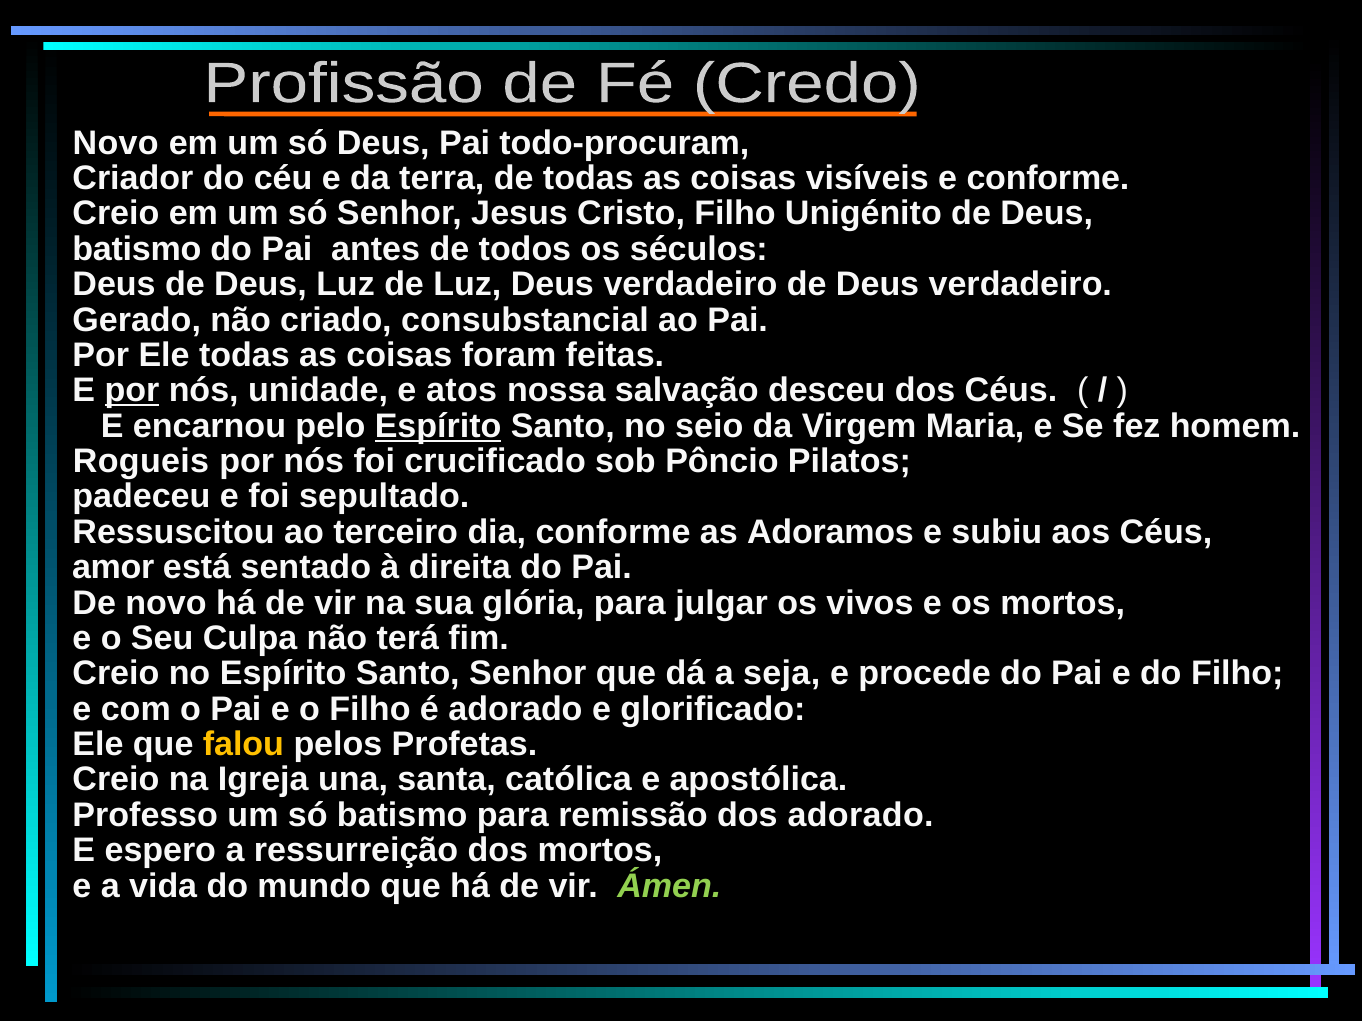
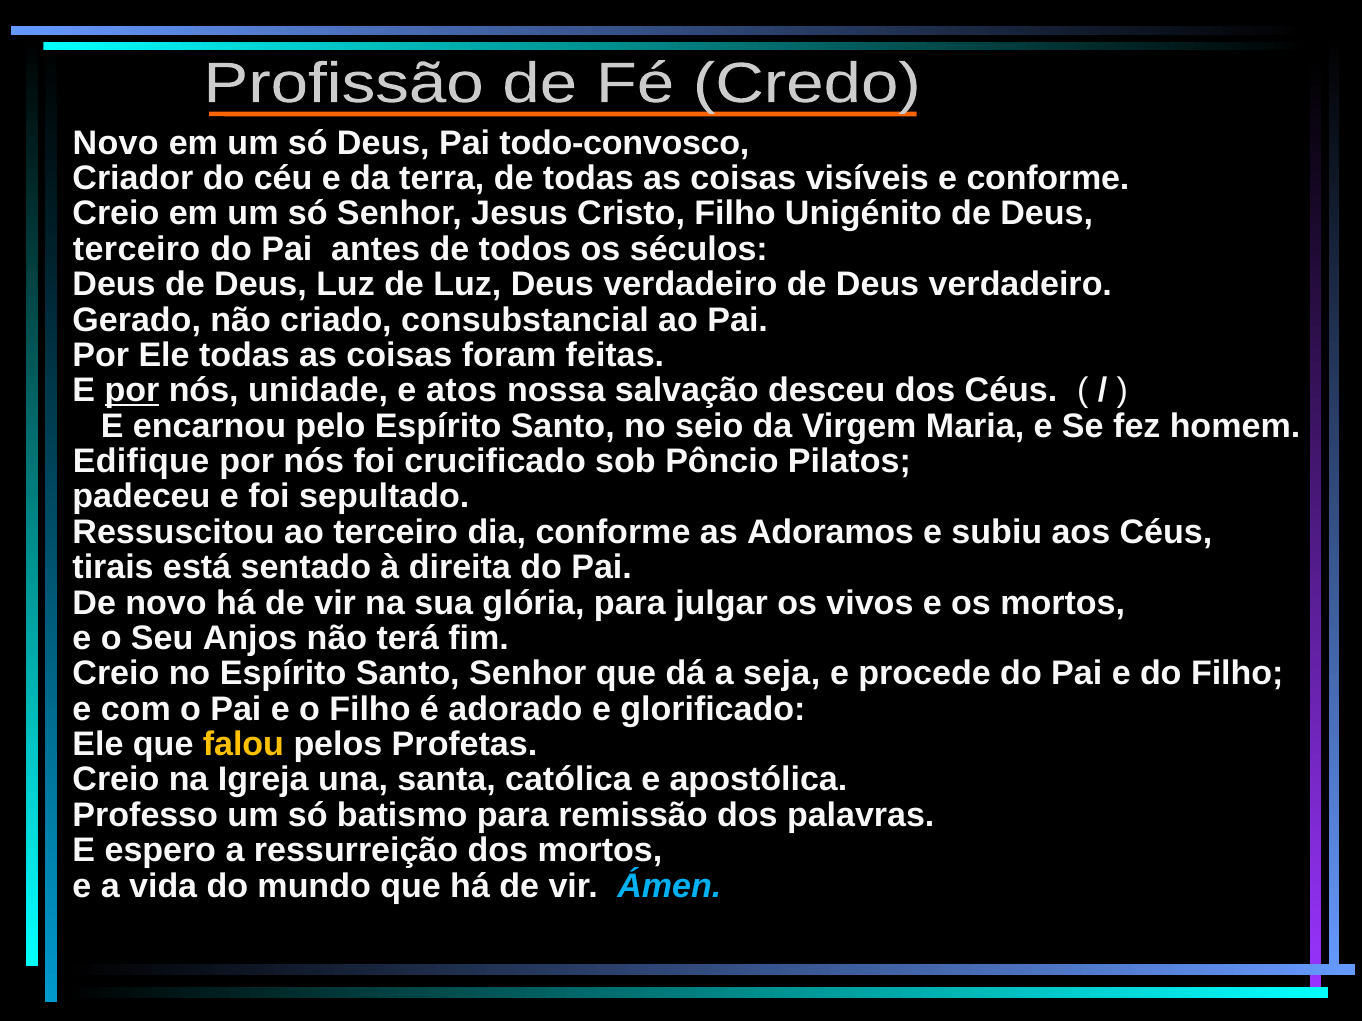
todo-procuram: todo-procuram -> todo-convosco (624, 143)
batismo: batismo -> terceiro (137, 249)
Espírito underline: present -> none (438, 426)
Rogueis: Rogueis -> Edifique (141, 462)
amor: amor -> tirais (113, 568)
Culpa: Culpa -> Anjos (250, 639)
dos adorado: adorado -> palavras (861, 816)
Ámen colour: light green -> light blue (669, 886)
